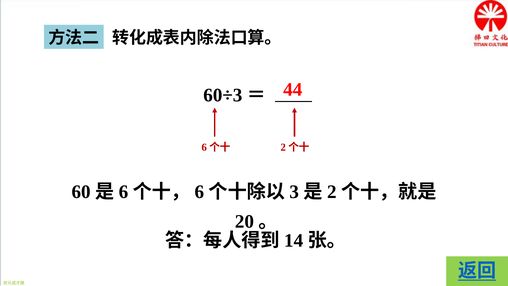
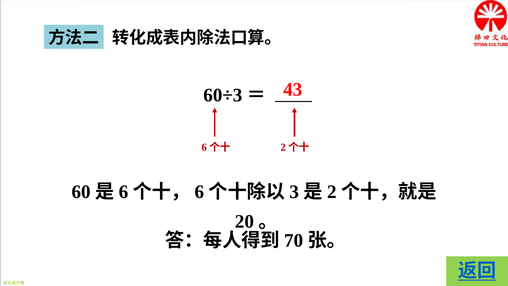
44: 44 -> 43 (293, 89)
14: 14 -> 70 (294, 240)
